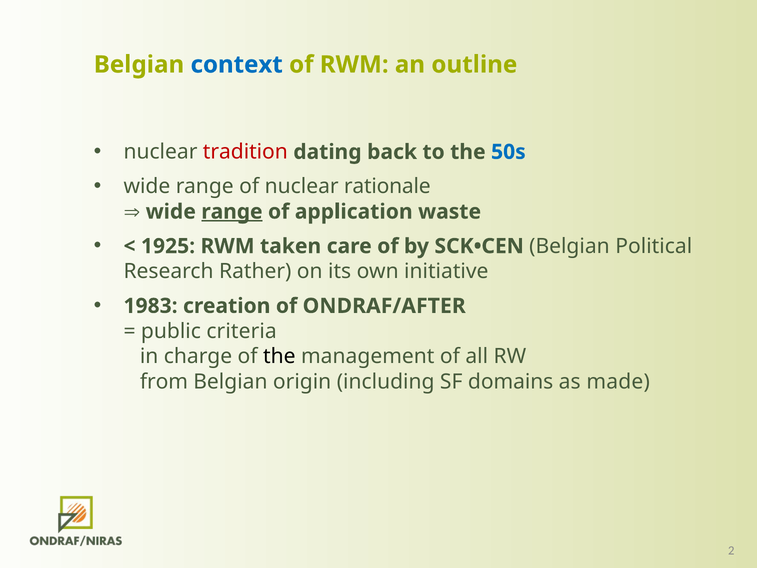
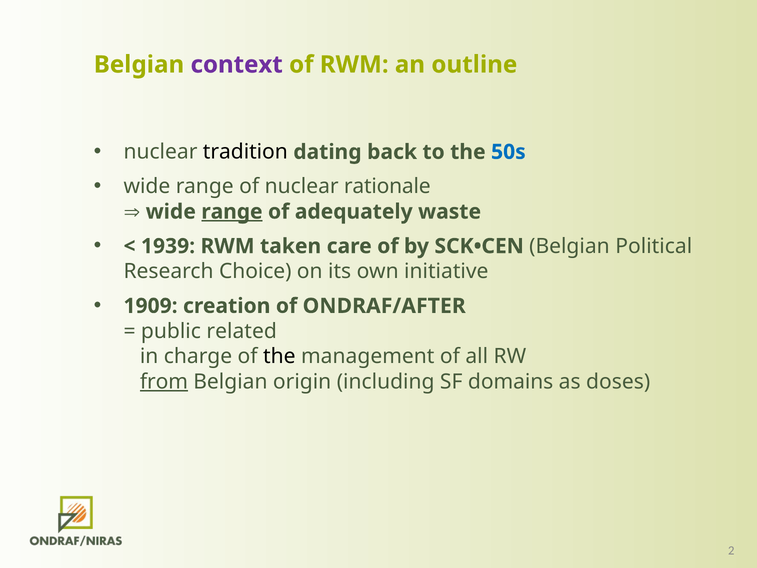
context colour: blue -> purple (237, 65)
tradition colour: red -> black (245, 152)
application: application -> adequately (354, 212)
1925: 1925 -> 1939 (168, 246)
Rather: Rather -> Choice (255, 271)
1983: 1983 -> 1909 (151, 306)
criteria: criteria -> related (242, 331)
from underline: none -> present (164, 382)
made: made -> doses (618, 382)
